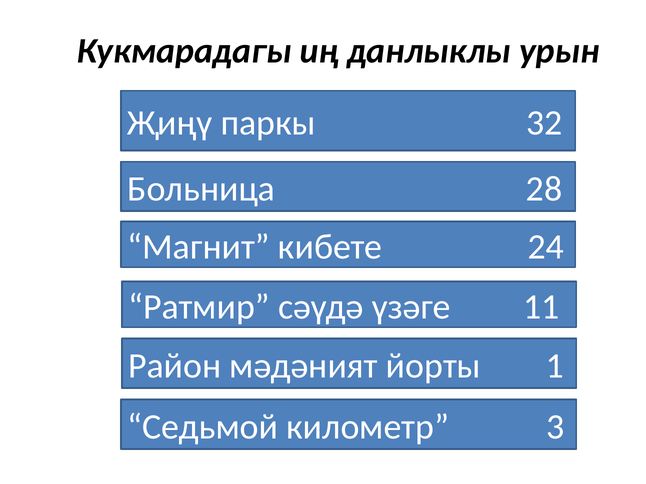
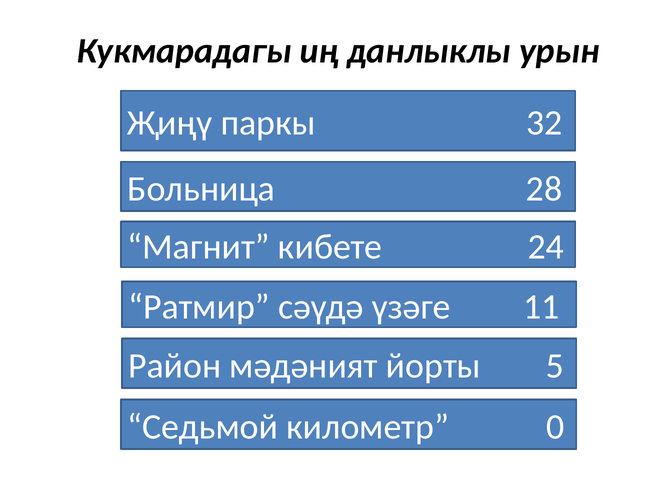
1: 1 -> 5 (555, 366)
3: 3 -> 0 (555, 427)
